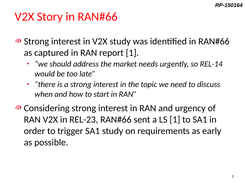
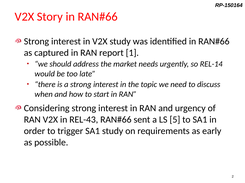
REL-23: REL-23 -> REL-43 (84, 120)
LS 1: 1 -> 5 (175, 120)
